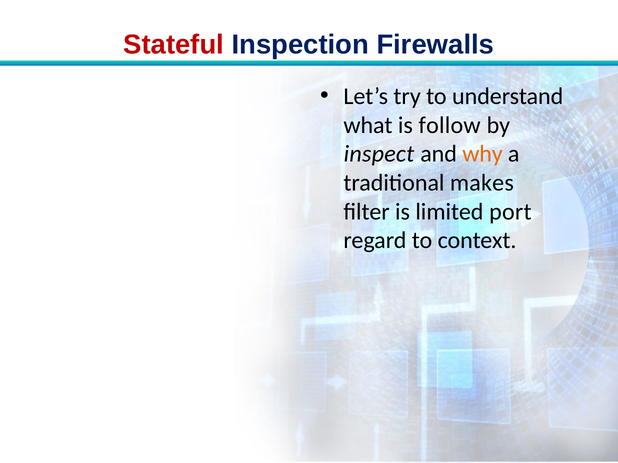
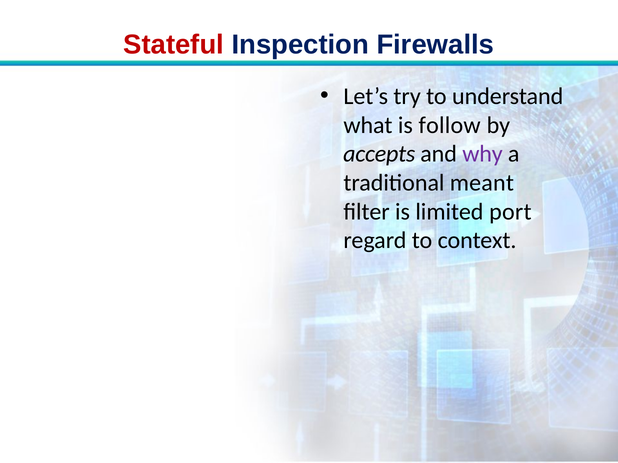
inspect: inspect -> accepts (379, 154)
why colour: orange -> purple (482, 154)
makes: makes -> meant (482, 183)
